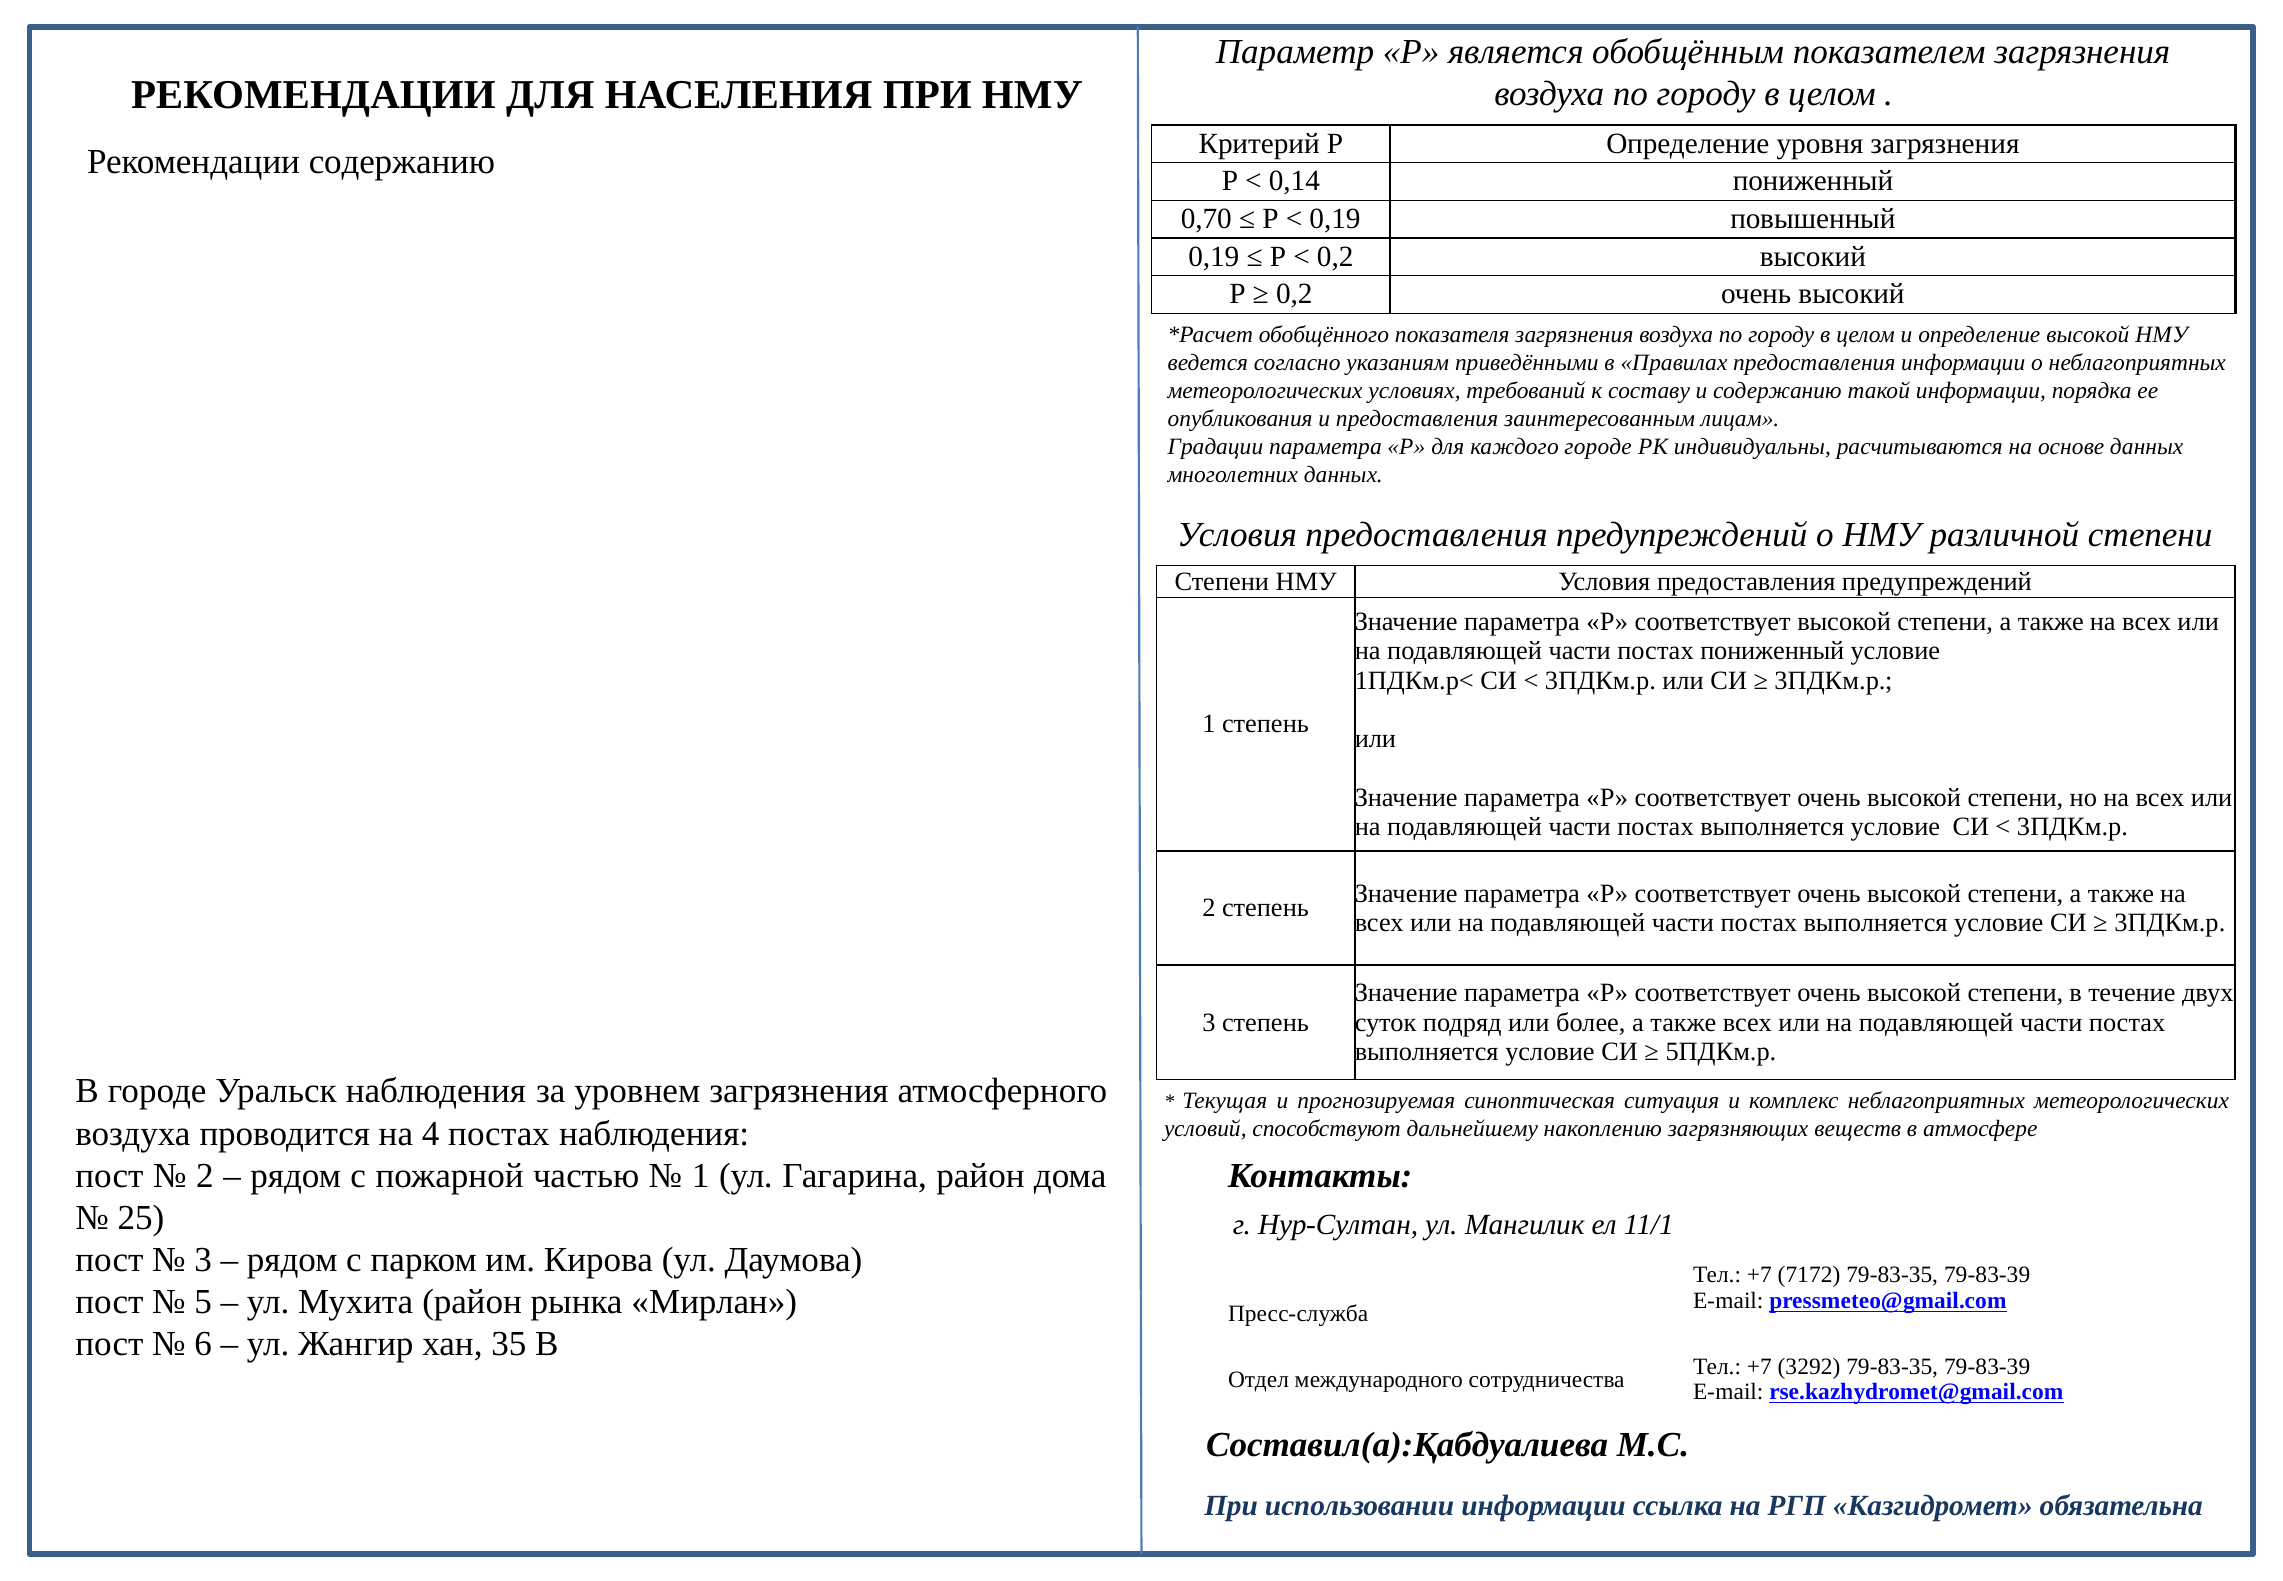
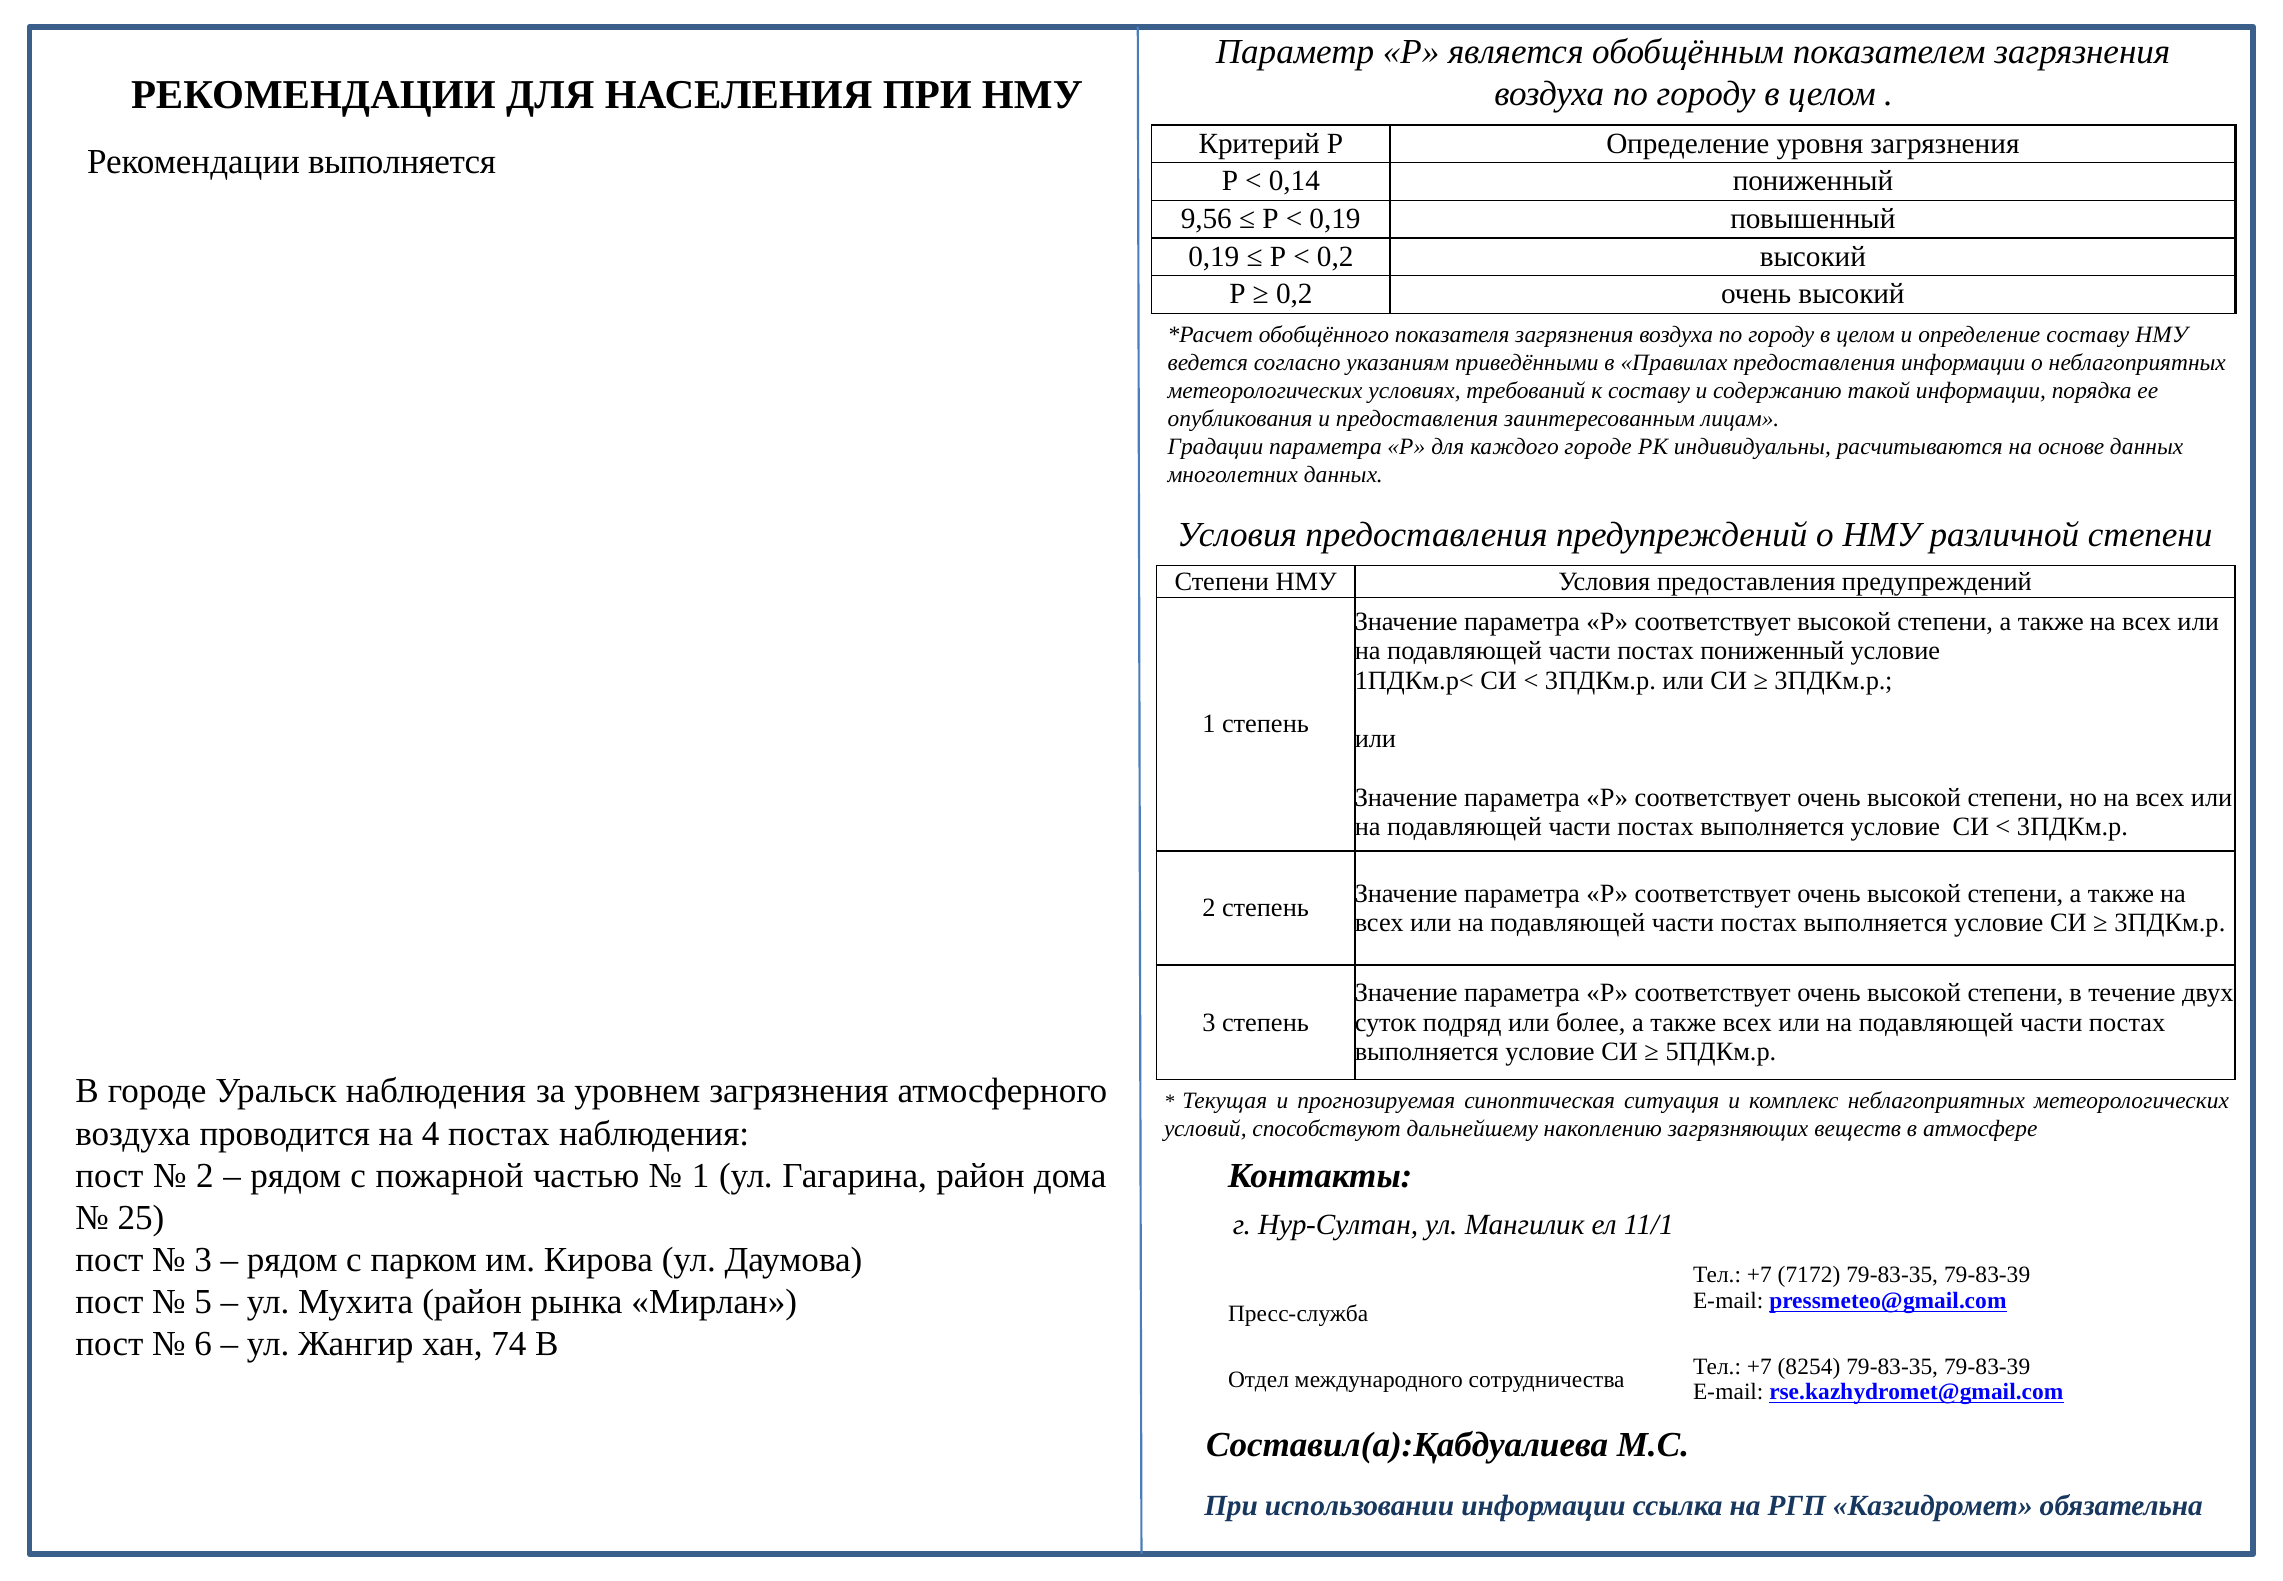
Рекомендации содержанию: содержанию -> выполняется (402, 162)
0,70: 0,70 -> 9,56 (1206, 219)
определение высокой: высокой -> составу (2088, 335)
35: 35 -> 74 (509, 1344)
3292: 3292 -> 8254 (1809, 1366)
